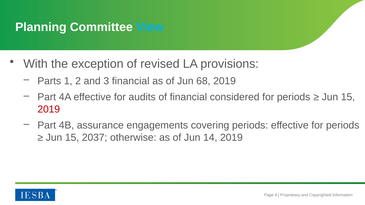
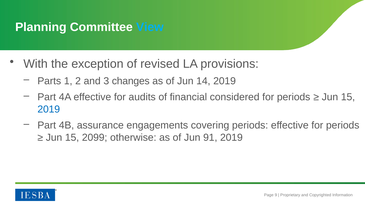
3 financial: financial -> changes (131, 81)
68: 68 -> 14 (203, 81)
2019 colour: red -> blue (49, 109)
2037: 2037 -> 2099 (95, 138)
14: 14 -> 91 (210, 138)
